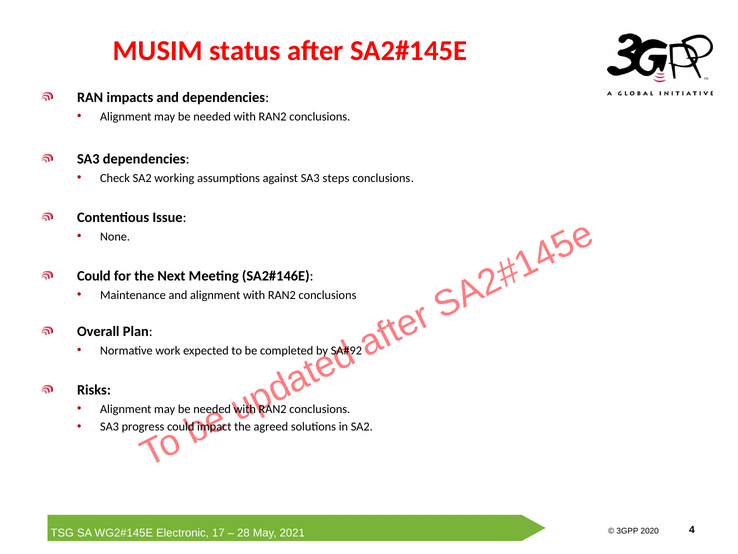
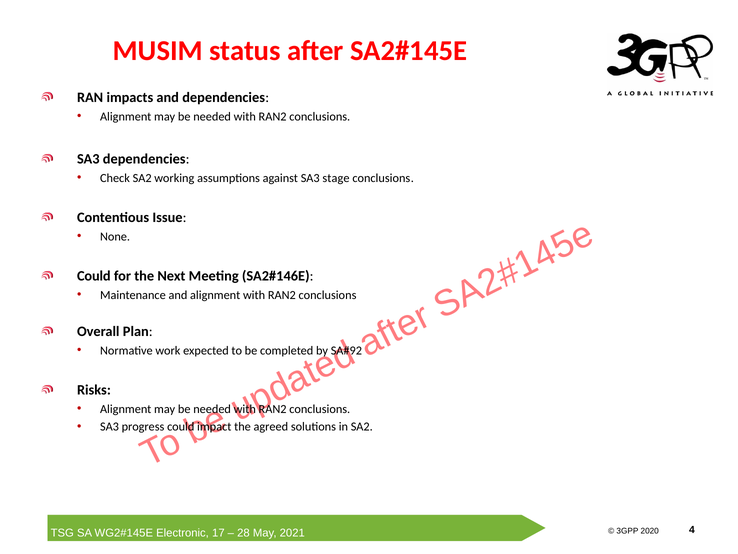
steps: steps -> stage (336, 178)
